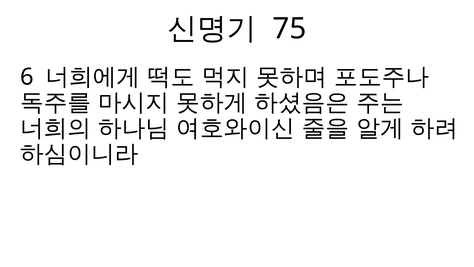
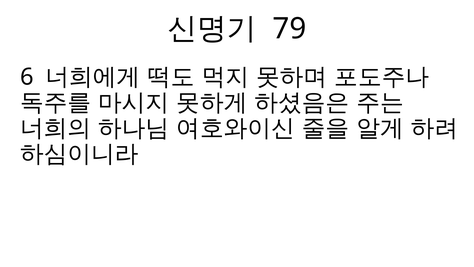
75: 75 -> 79 (289, 29)
